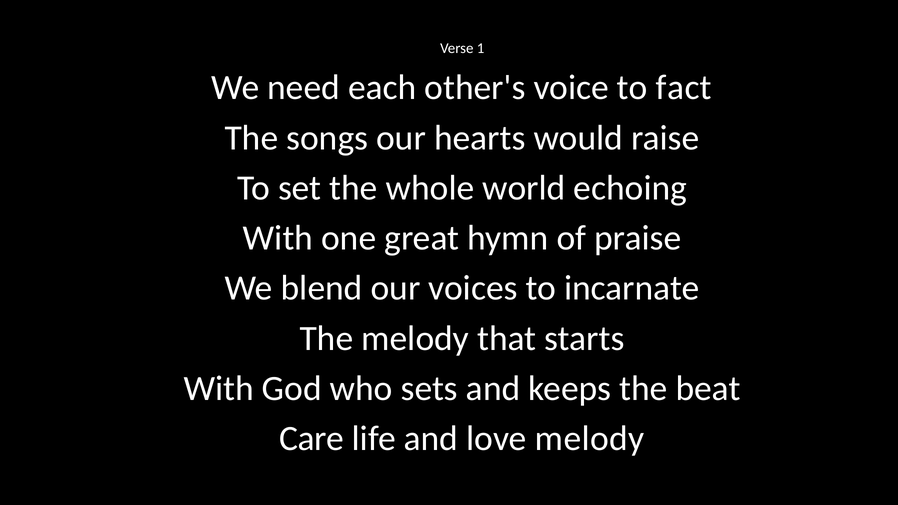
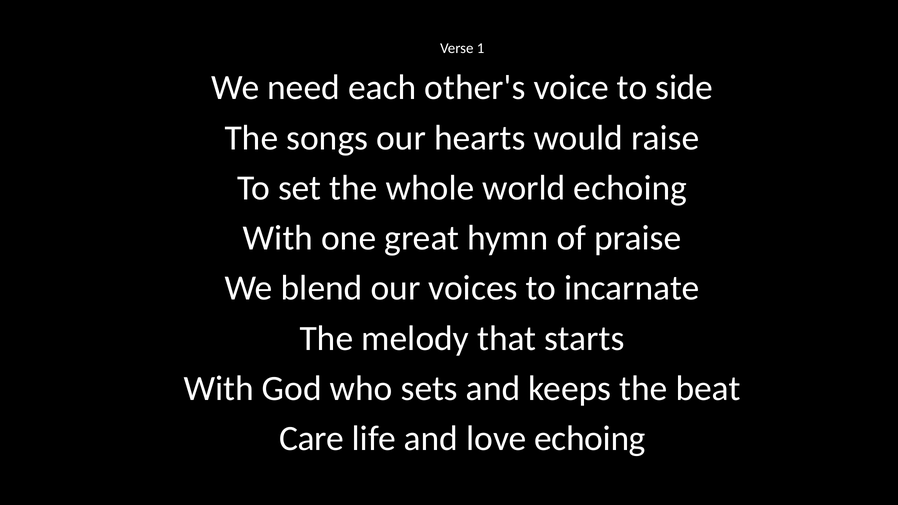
fact: fact -> side (684, 88)
love melody: melody -> echoing (590, 439)
